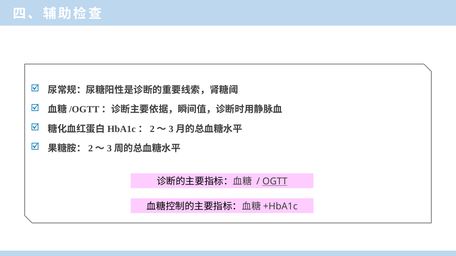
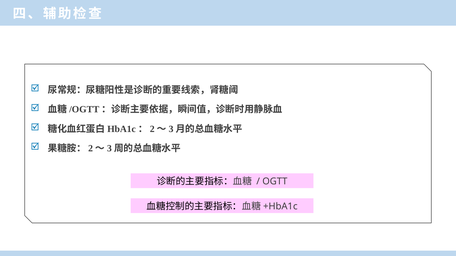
OGTT underline: present -> none (275, 182)
